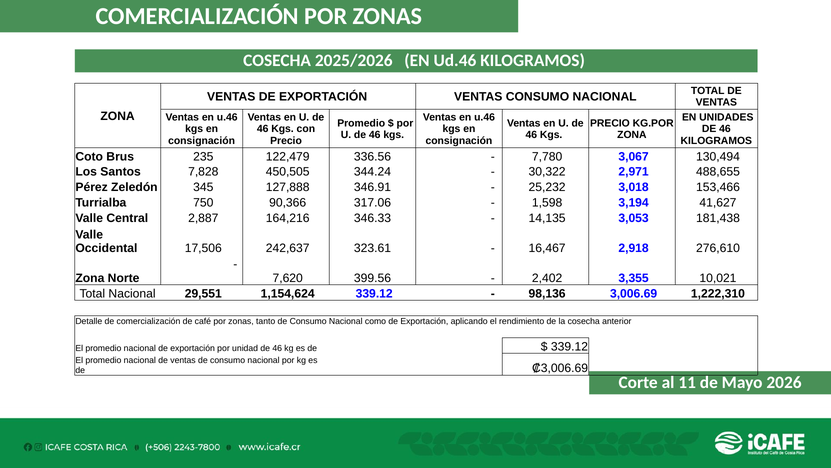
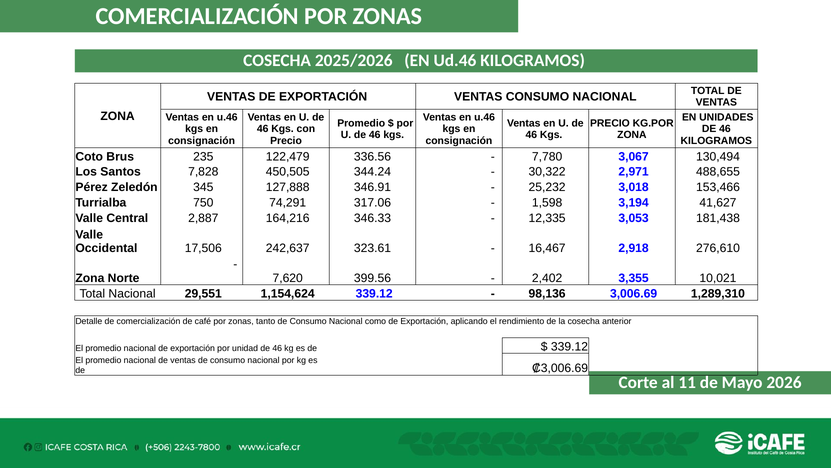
90,366: 90,366 -> 74,291 (288, 203)
14,135: 14,135 -> 12,335 (547, 218)
1,222,310: 1,222,310 -> 1,289,310 (718, 293)
